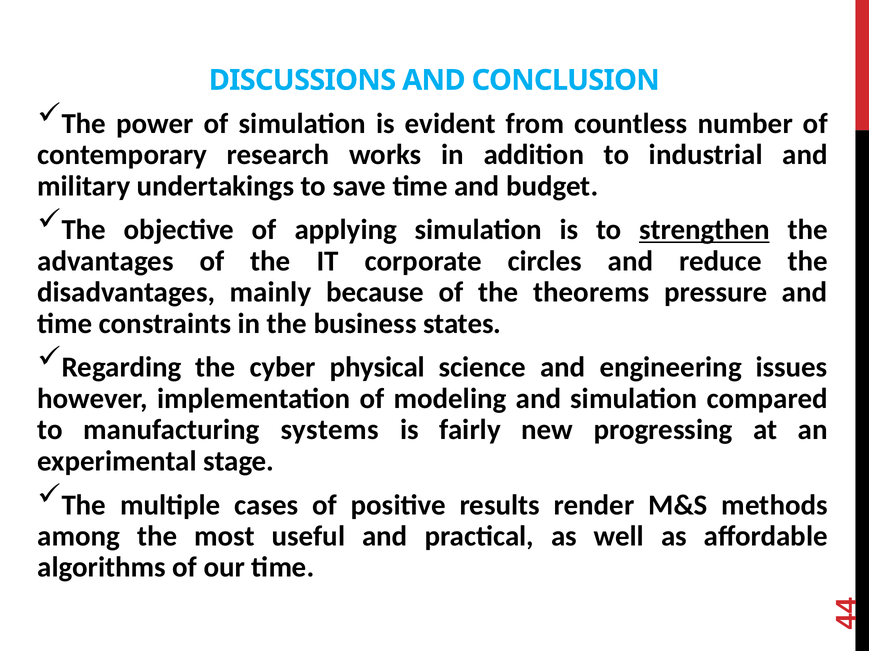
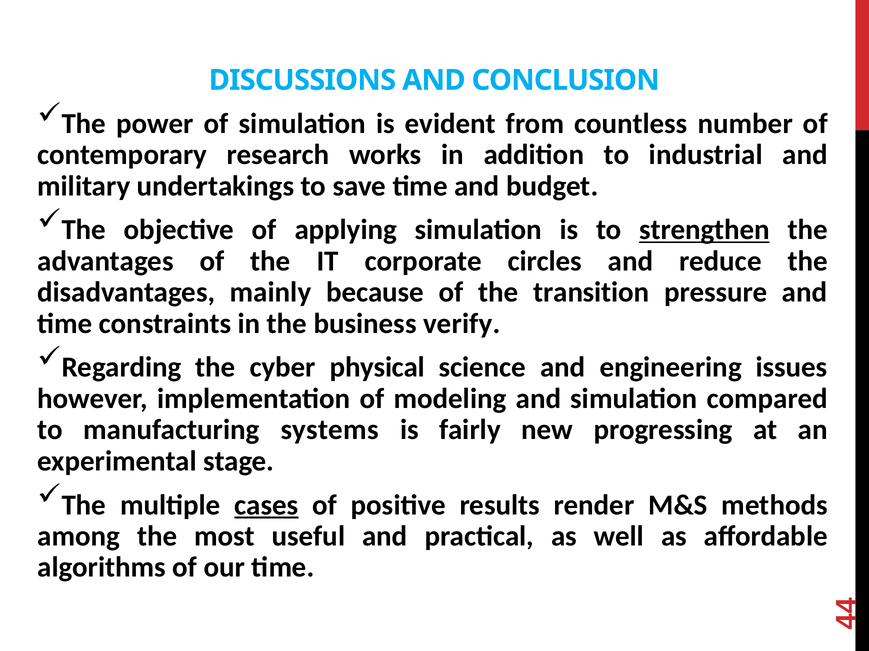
theorems: theorems -> transition (591, 293)
states: states -> verify (462, 324)
cases underline: none -> present (266, 506)
